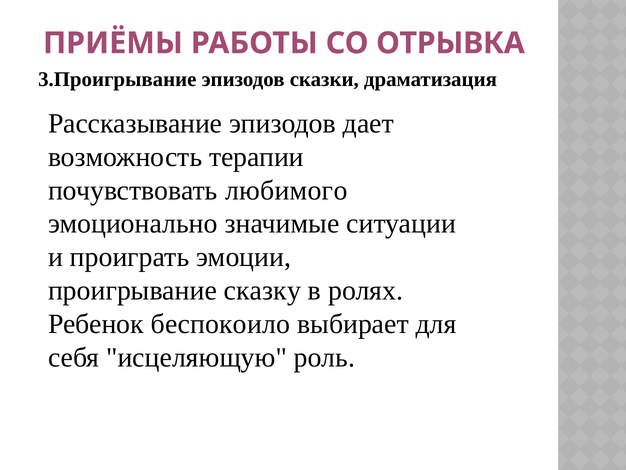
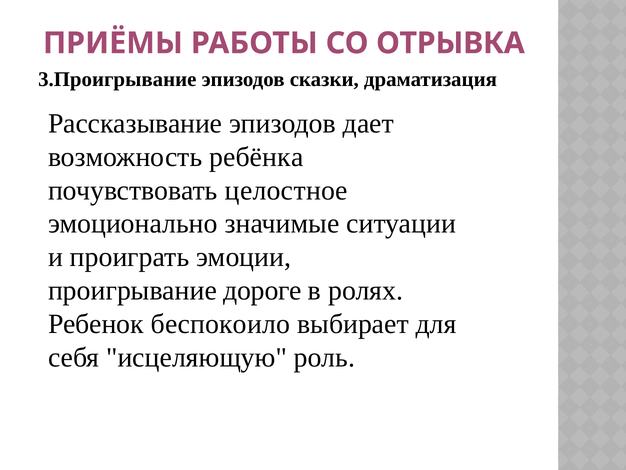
терапии: терапии -> ребёнка (256, 157)
любимого: любимого -> целостное (286, 190)
сказку: сказку -> дороге (263, 290)
